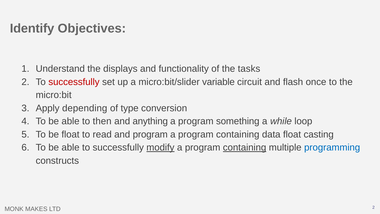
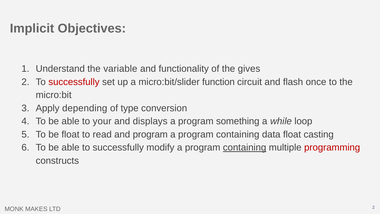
Identify: Identify -> Implicit (32, 28)
displays: displays -> variable (120, 69)
tasks: tasks -> gives (249, 69)
variable: variable -> function (218, 82)
then: then -> your (102, 121)
anything: anything -> displays (150, 121)
modify underline: present -> none (160, 147)
programming colour: blue -> red (332, 147)
